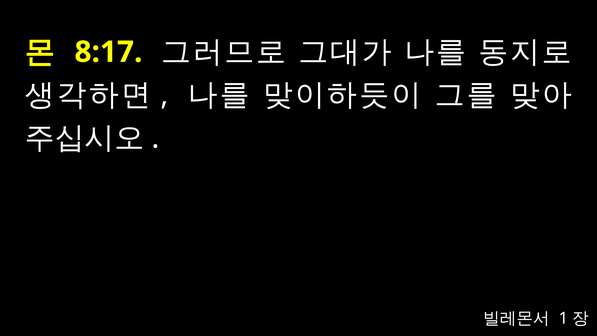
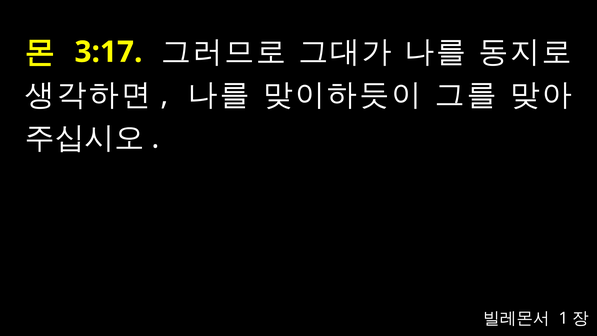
8:17: 8:17 -> 3:17 (108, 52)
